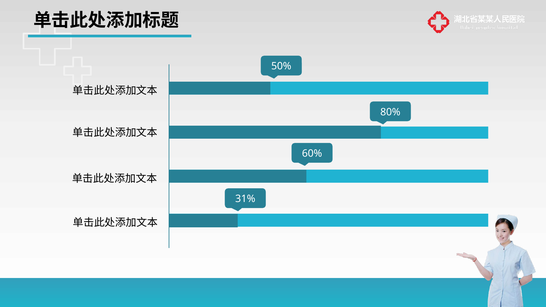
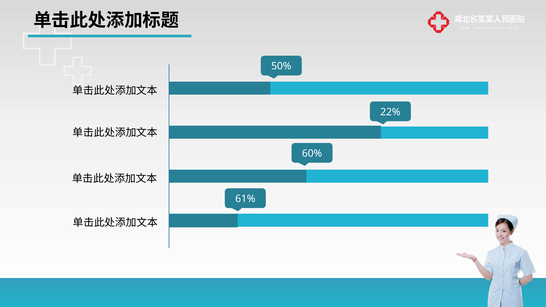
80%: 80% -> 22% (390, 112)
31%: 31% -> 61% (245, 199)
